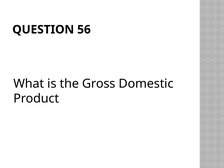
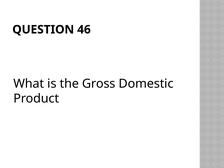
56: 56 -> 46 (84, 30)
